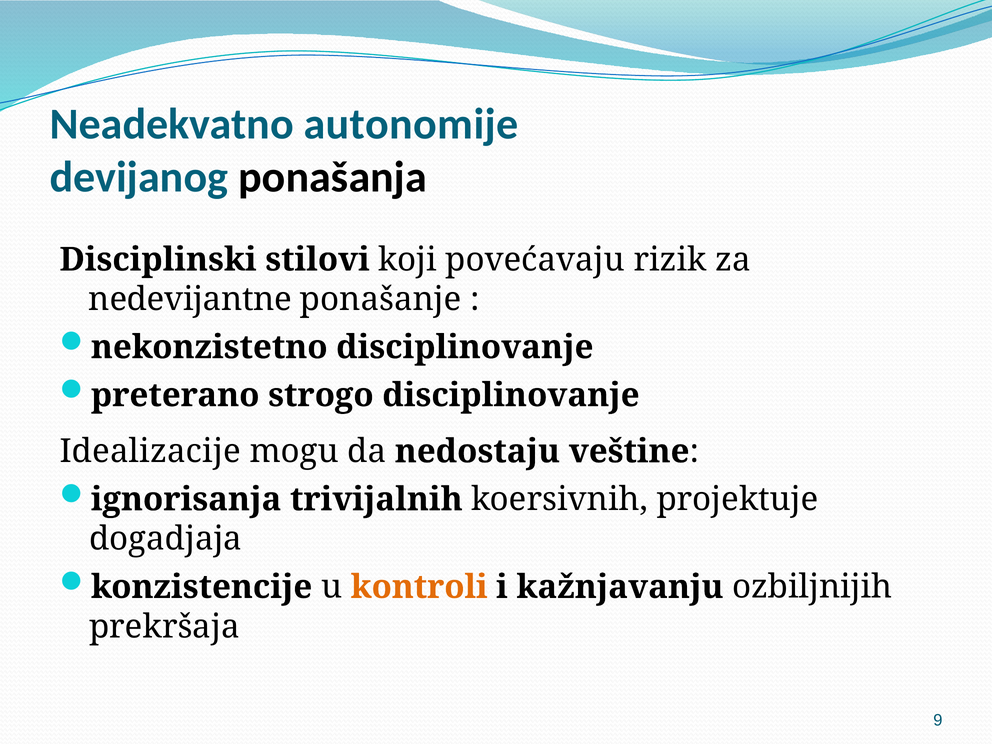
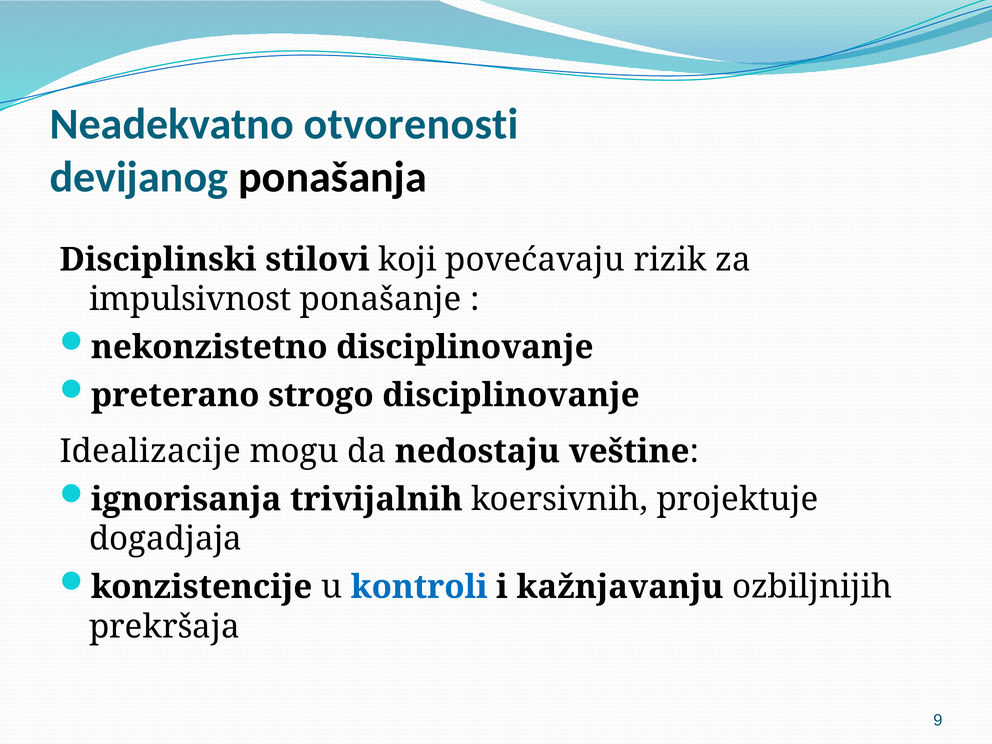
autonomije: autonomije -> otvorenosti (411, 124)
nedevijantne: nedevijantne -> impulsivnost (190, 299)
kontroli colour: orange -> blue (419, 587)
